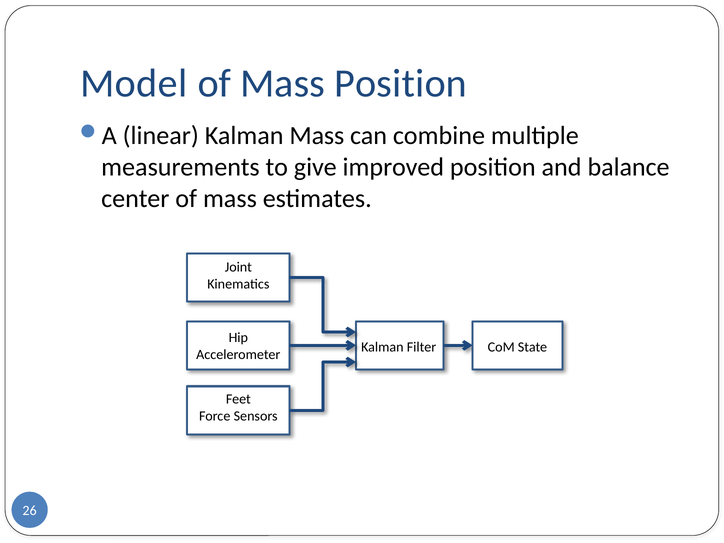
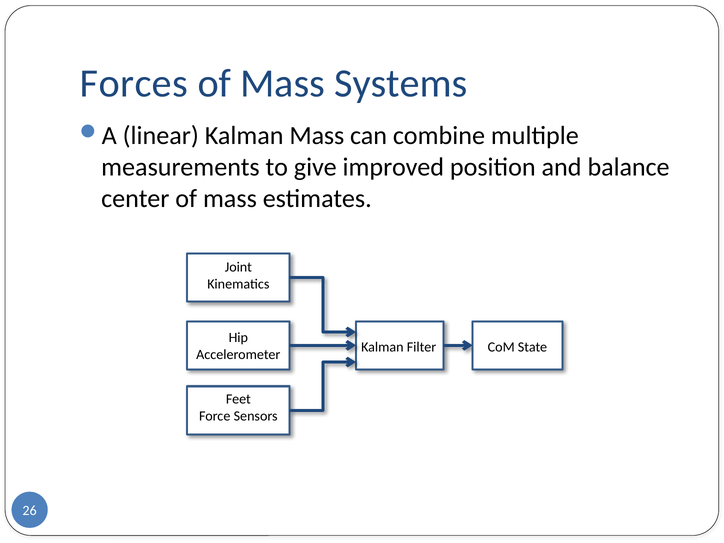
Model: Model -> Forces (134, 84)
Mass Position: Position -> Systems (401, 84)
